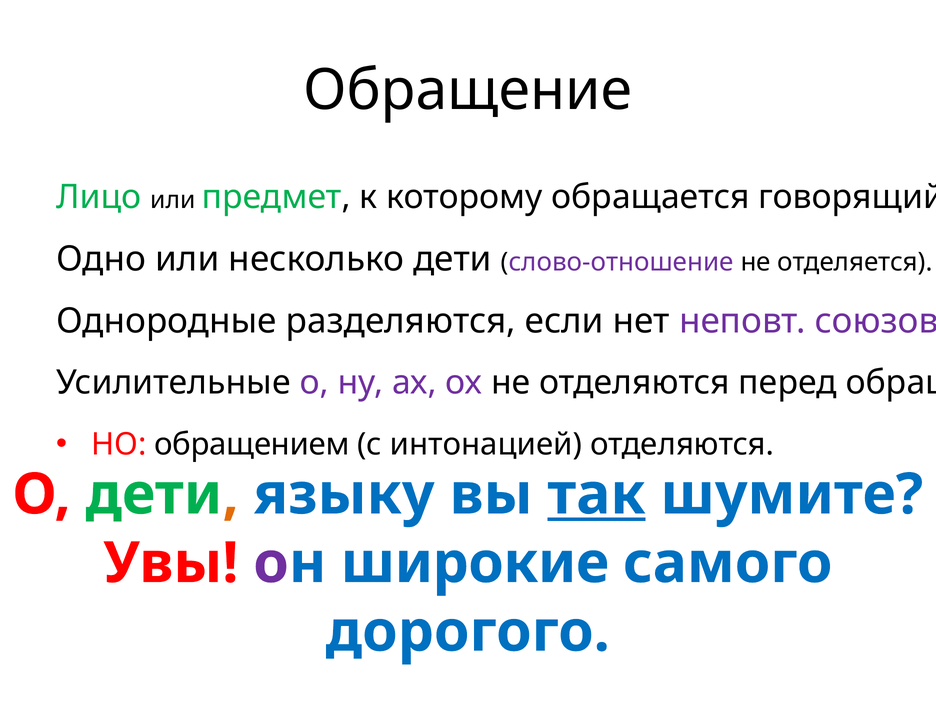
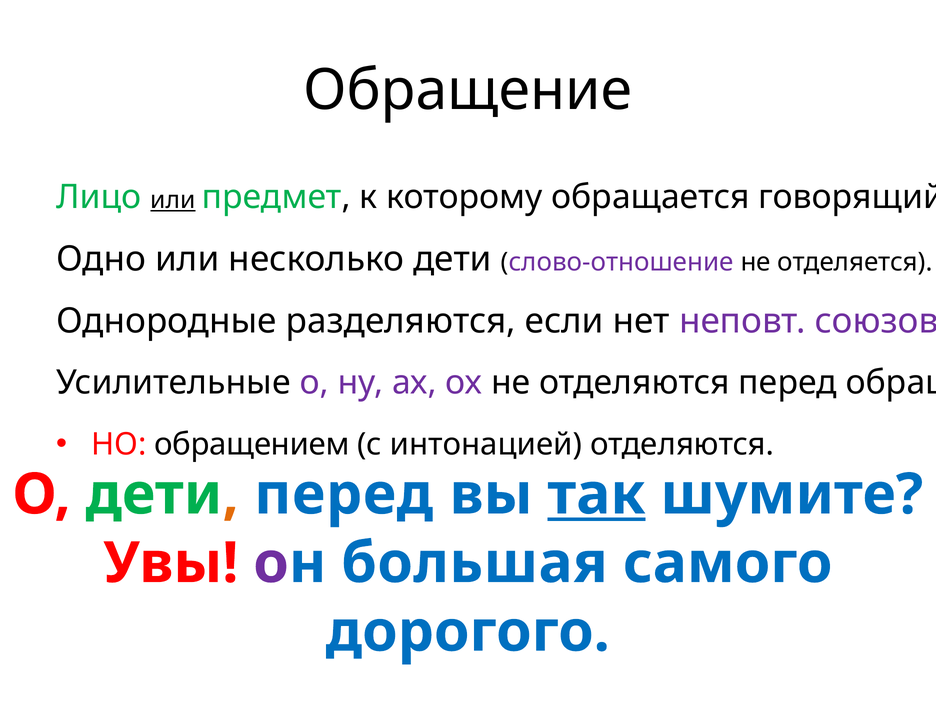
или underline: none -> present (173, 200)
дети языку: языку -> перед (344, 495)
широкие: широкие -> большая (474, 563)
